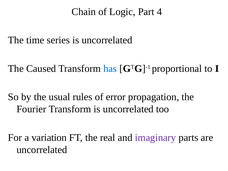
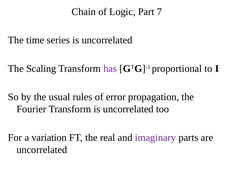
4: 4 -> 7 (159, 12)
Caused: Caused -> Scaling (41, 69)
has colour: blue -> purple (110, 69)
